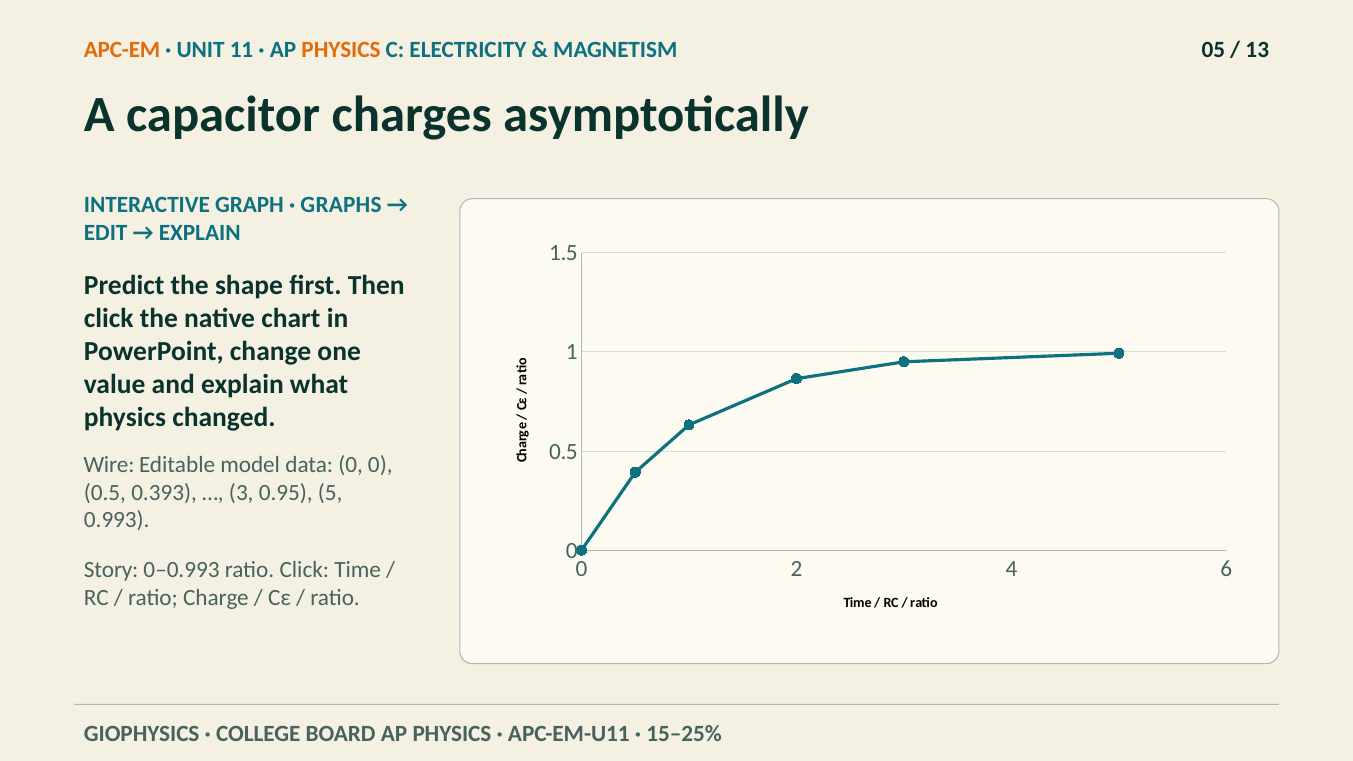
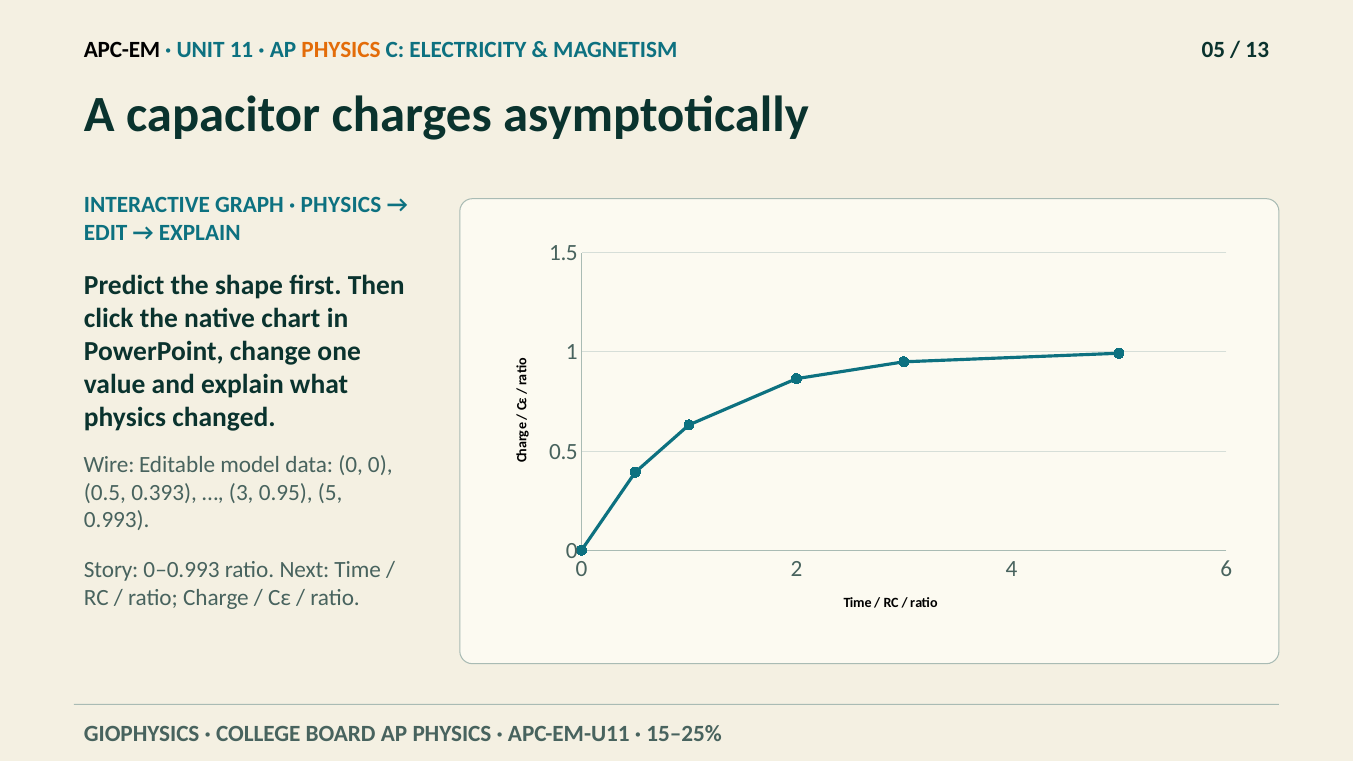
APC-EM colour: orange -> black (122, 50)
GRAPHS: GRAPHS -> PHYSICS (341, 204)
ratio Click: Click -> Next (304, 570)
